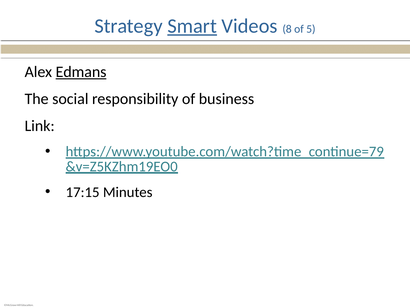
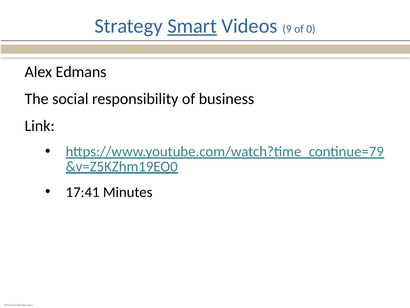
8: 8 -> 9 (287, 29)
5: 5 -> 0 (311, 29)
Edmans underline: present -> none (81, 72)
17:15: 17:15 -> 17:41 (83, 192)
